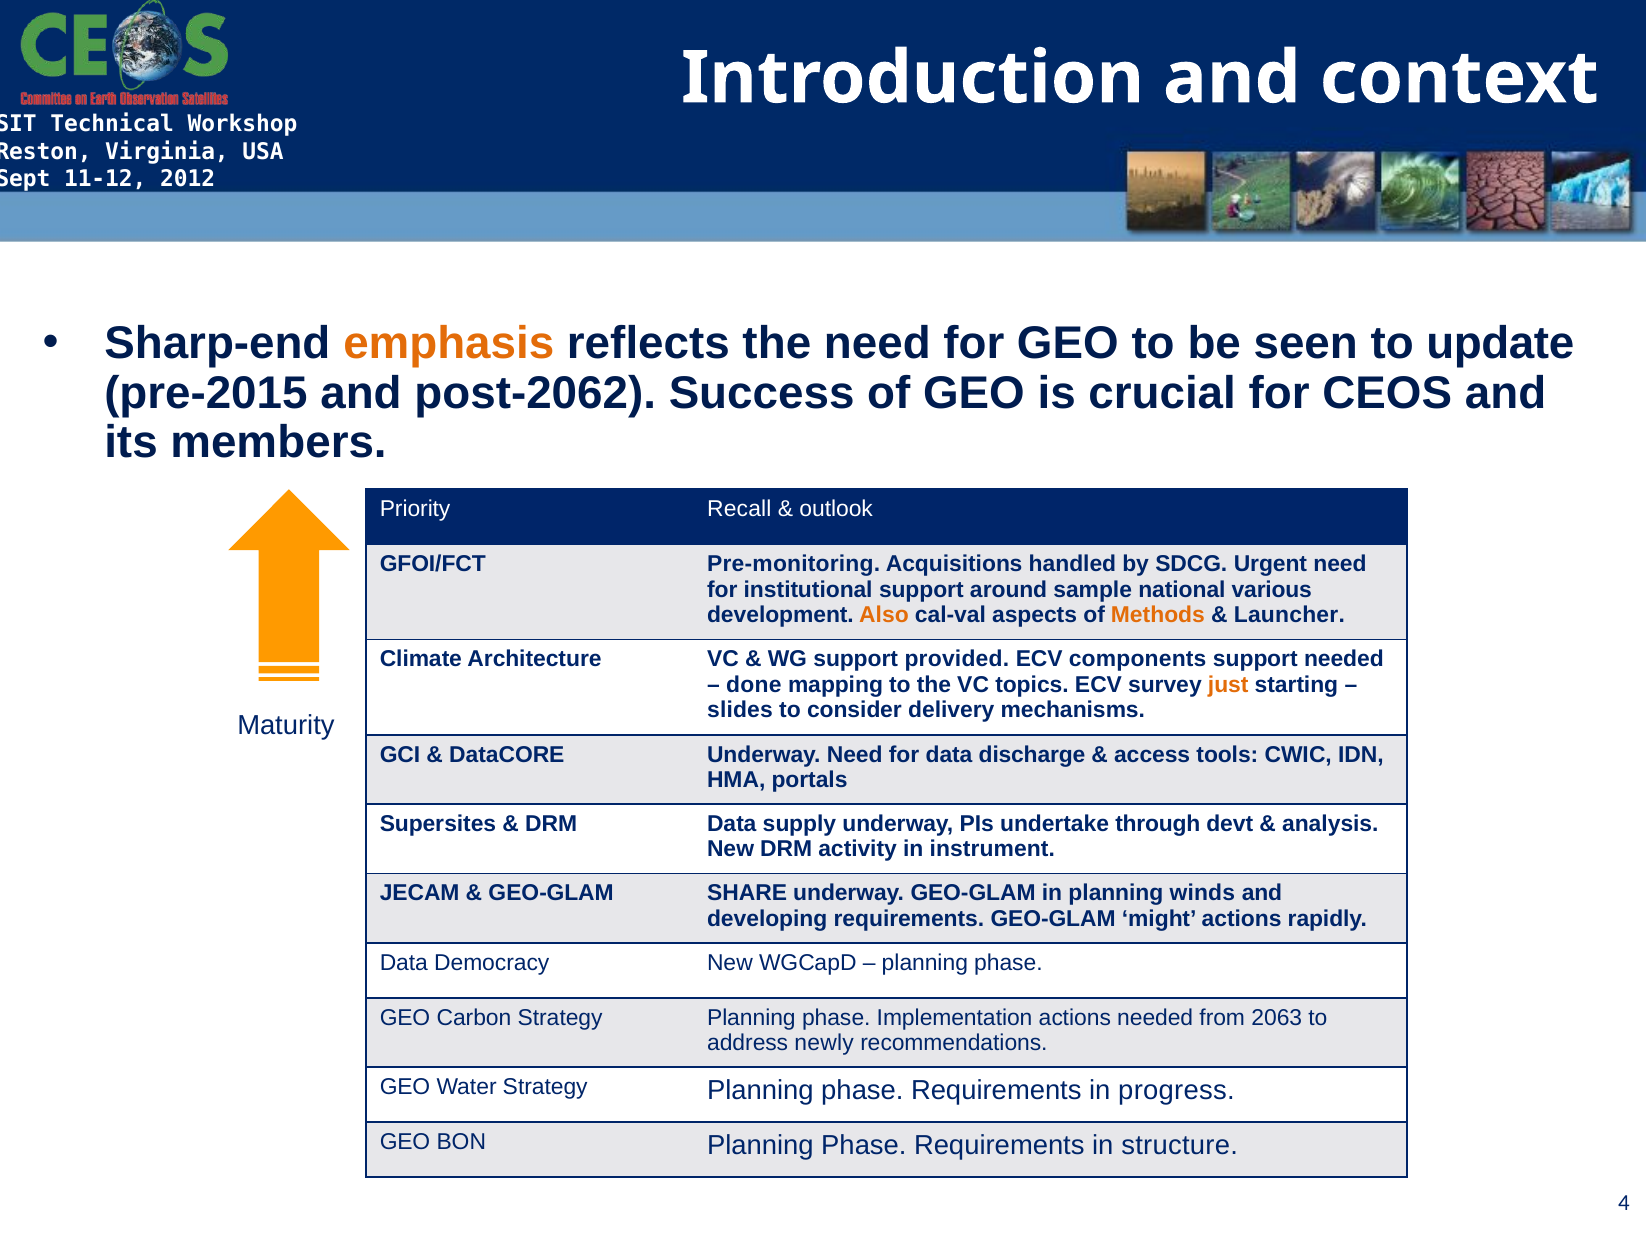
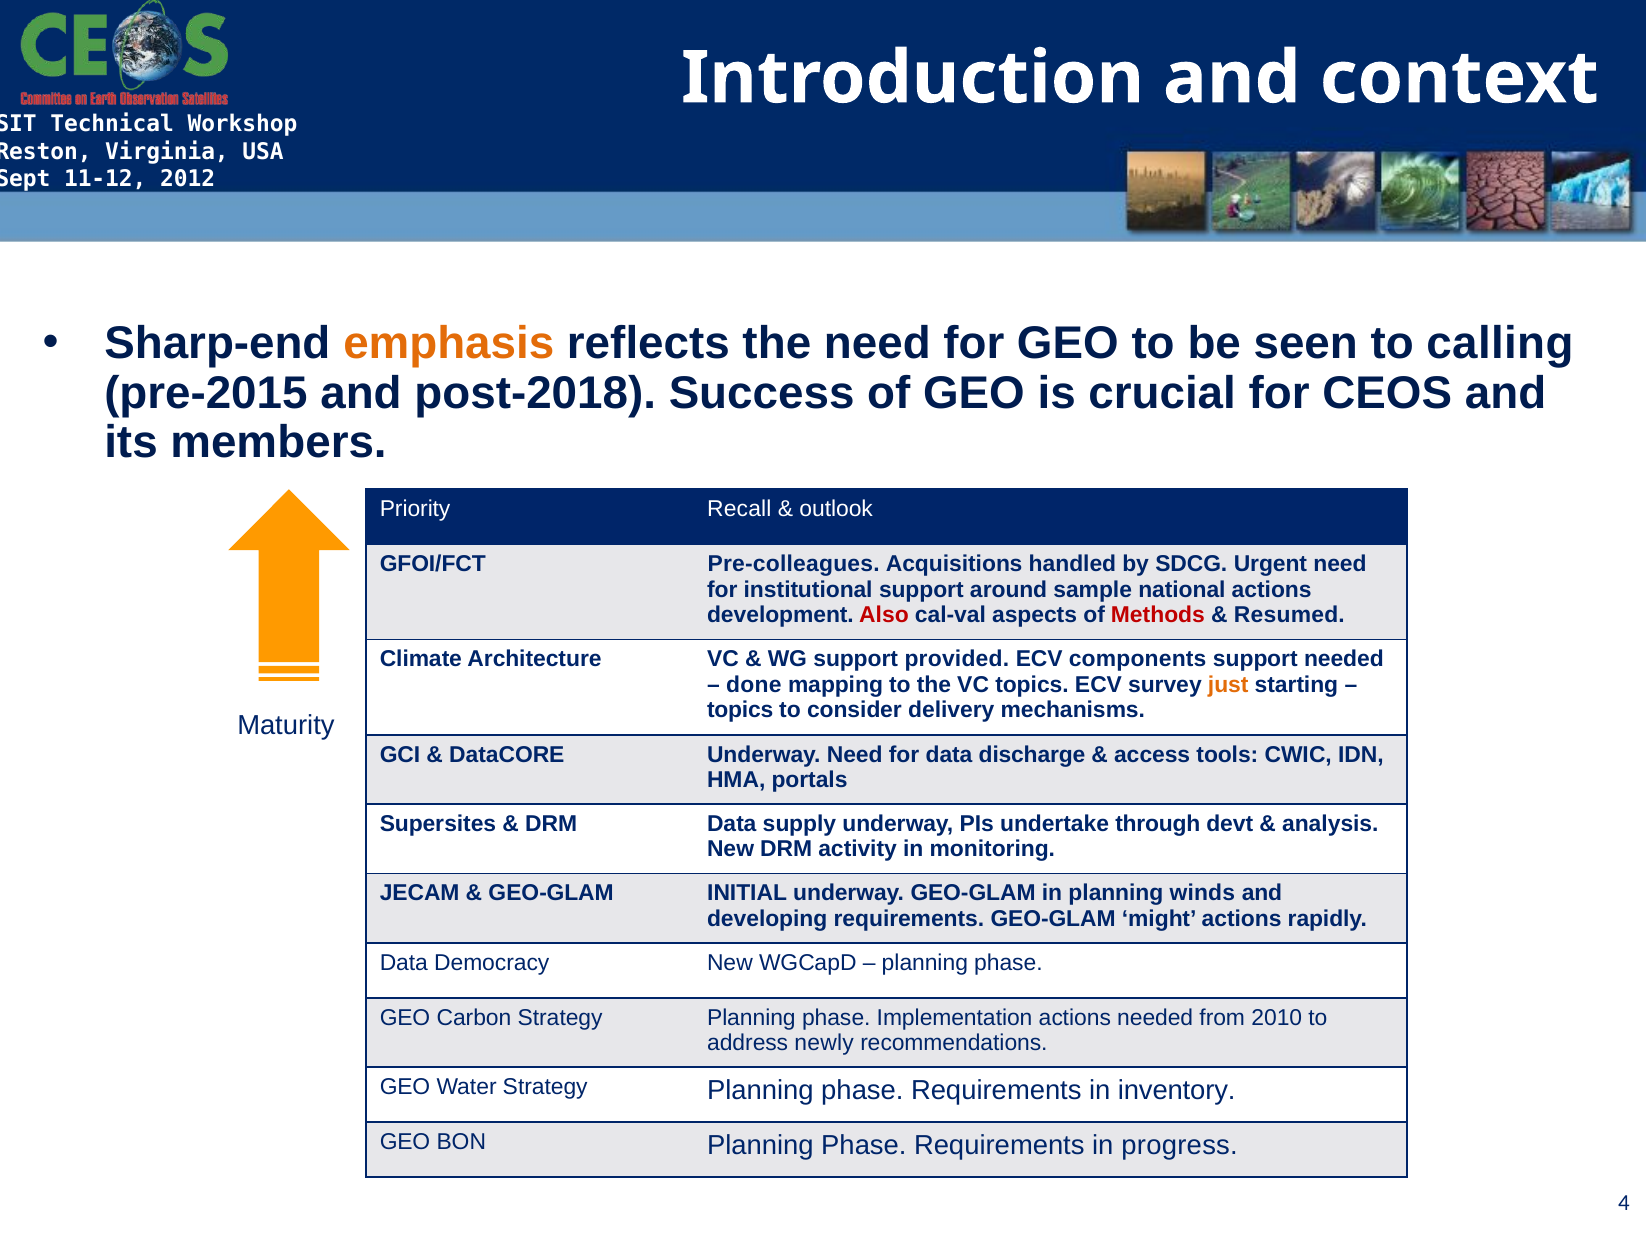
update: update -> calling (1500, 344)
post-2062: post-2062 -> post-2018 (535, 393)
Pre-monitoring: Pre-monitoring -> Pre-colleagues (794, 564)
national various: various -> actions (1272, 589)
Also colour: orange -> red (884, 615)
Methods colour: orange -> red (1158, 615)
Launcher: Launcher -> Resumed (1289, 615)
slides: slides -> topics (740, 710)
instrument: instrument -> monitoring (992, 849)
SHARE: SHARE -> INITIAL (747, 893)
2063: 2063 -> 2010 (1277, 1017)
progress: progress -> inventory (1177, 1090)
structure: structure -> progress (1180, 1145)
